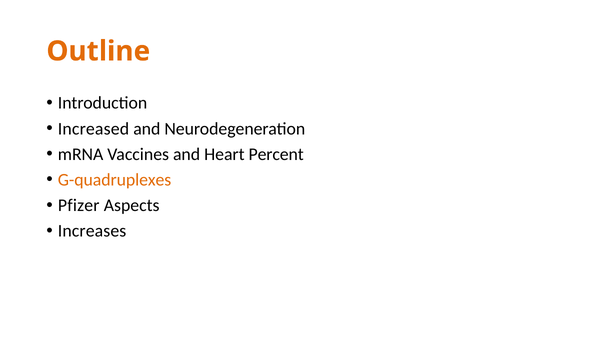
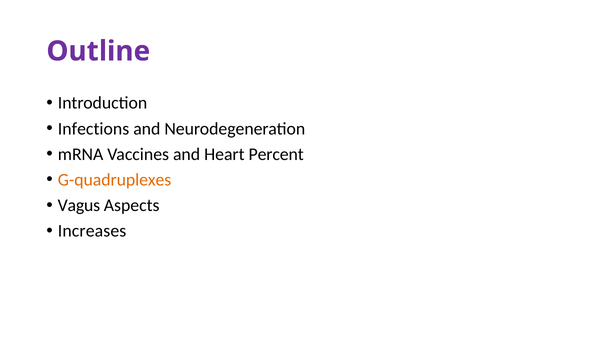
Outline colour: orange -> purple (98, 51)
Increased: Increased -> Infections (94, 128)
Pfizer: Pfizer -> Vagus (79, 205)
